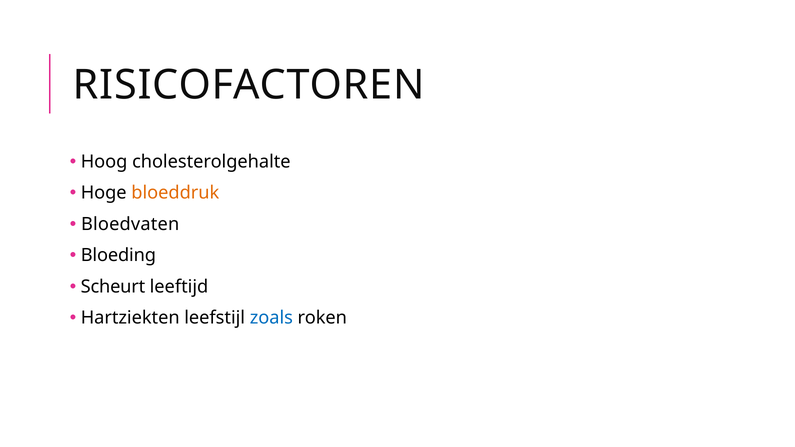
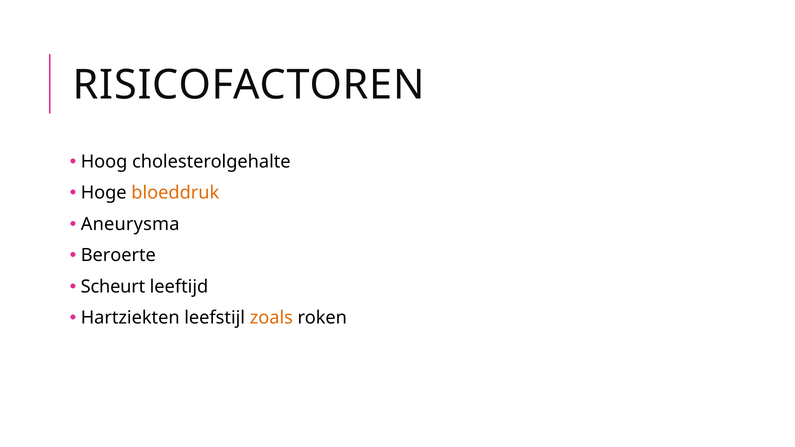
Bloedvaten: Bloedvaten -> Aneurysma (130, 224)
Bloeding: Bloeding -> Beroerte (118, 256)
zoals colour: blue -> orange (271, 318)
